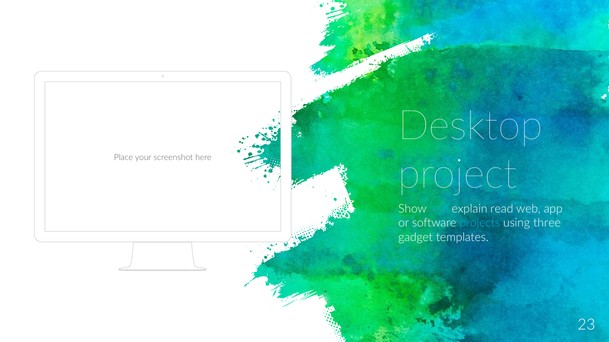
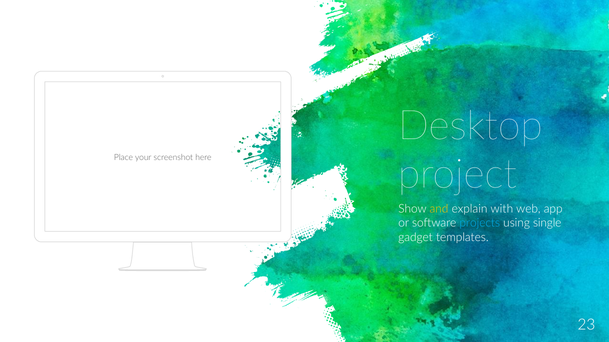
and colour: light blue -> yellow (439, 209)
read: read -> with (502, 209)
three: three -> single (547, 223)
